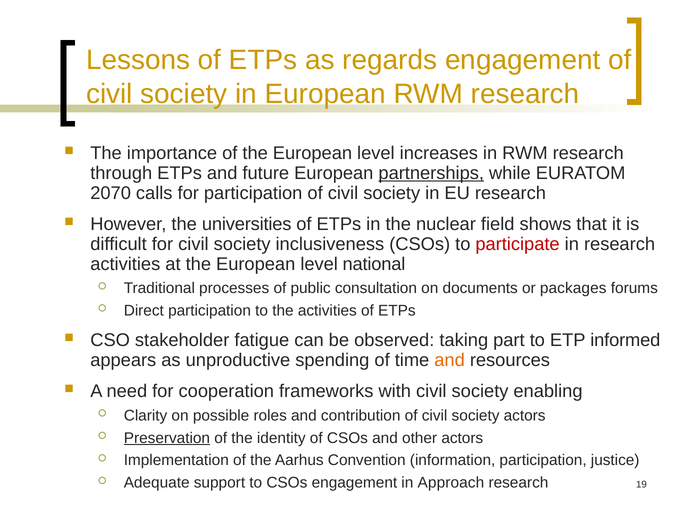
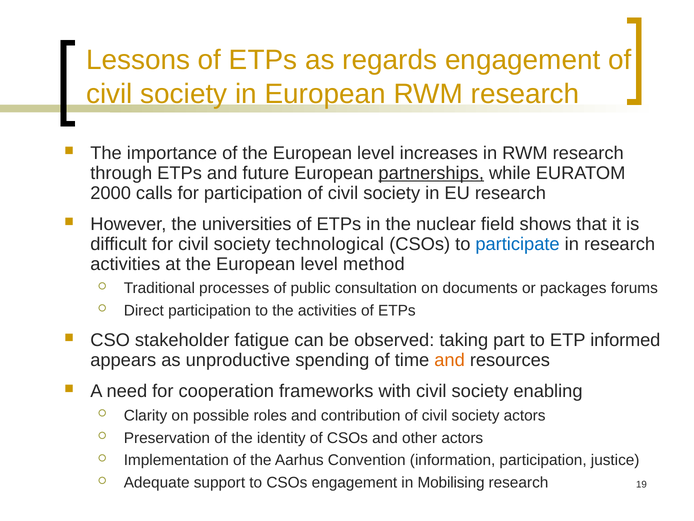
2070: 2070 -> 2000 (111, 193)
inclusiveness: inclusiveness -> technological (330, 244)
participate colour: red -> blue (518, 244)
national: national -> method (374, 264)
Preservation underline: present -> none (167, 437)
Approach: Approach -> Mobilising (451, 482)
